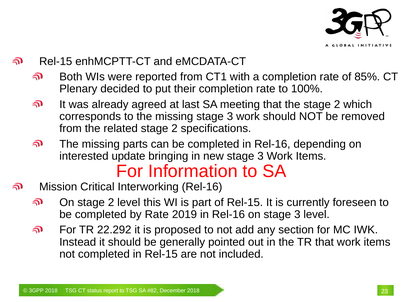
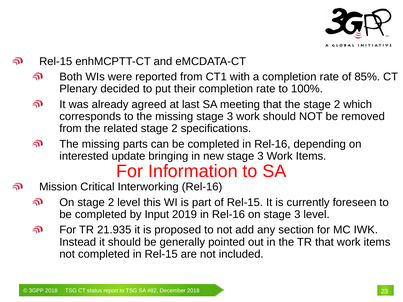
by Rate: Rate -> Input (157, 215)
22.292: 22.292 -> 21.935 (114, 230)
